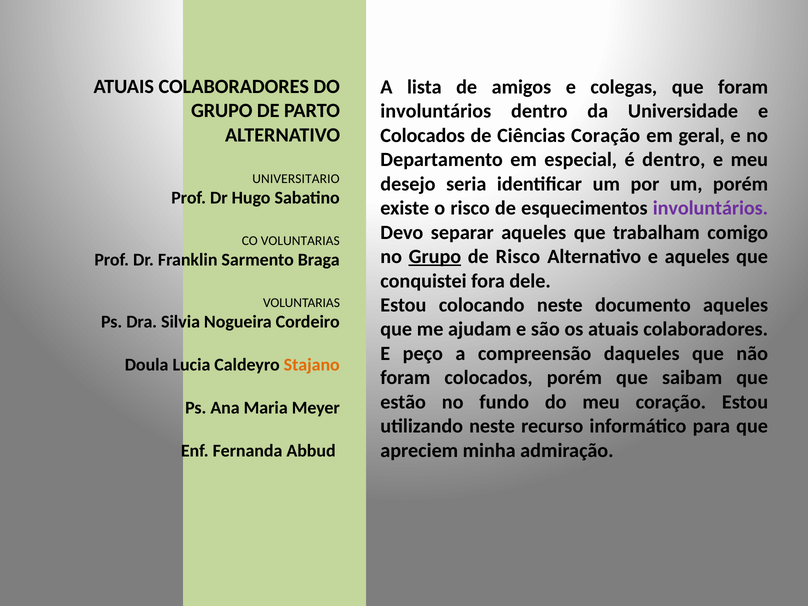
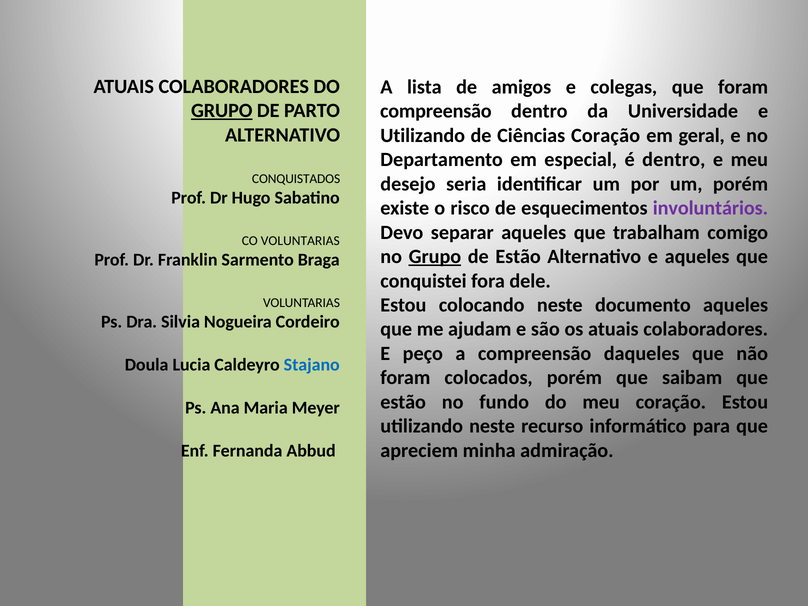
GRUPO underline: none -> present (222, 111)
involuntários: involuntários -> compreensão (436, 111)
Colocados: Colocados -> Utilizando (423, 135)
UNIVERSITARIO: UNIVERSITARIO -> CONQUISTADOS (296, 179)
de Risco: Risco -> Estão (518, 257)
Stajano colour: orange -> blue (312, 365)
